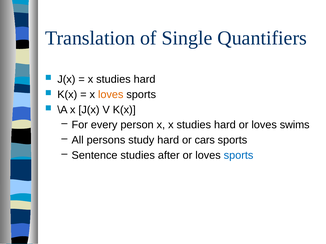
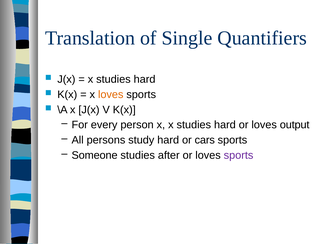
swims: swims -> output (295, 125)
Sentence: Sentence -> Someone (95, 156)
sports colour: blue -> purple (239, 156)
